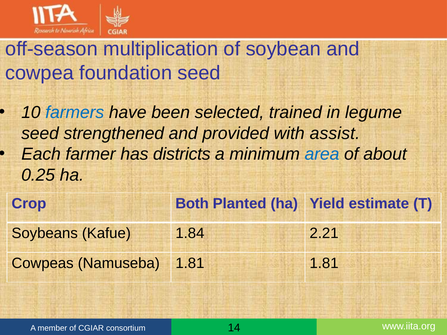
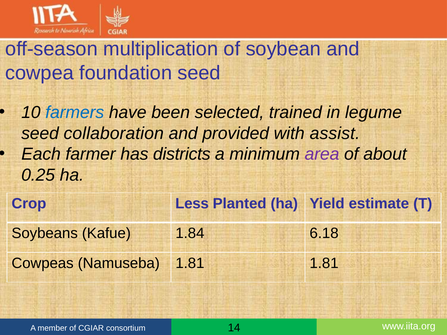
strengthened: strengthened -> collaboration (114, 133)
area colour: blue -> purple (322, 154)
Both: Both -> Less (192, 204)
2.21: 2.21 -> 6.18 (324, 234)
